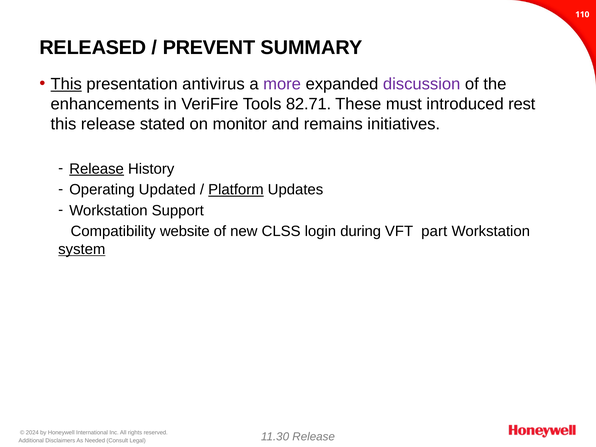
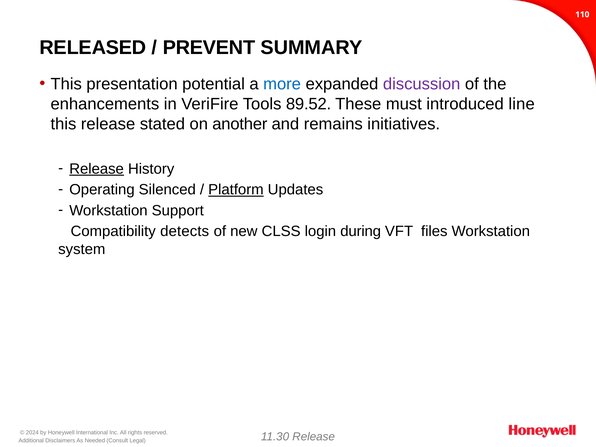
This underline: present -> none (66, 84)
antivirus: antivirus -> potential (214, 84)
more colour: purple -> blue (282, 84)
82.71: 82.71 -> 89.52 (309, 104)
rest: rest -> line (522, 104)
monitor: monitor -> another (240, 124)
Updated: Updated -> Silenced (167, 190)
website: website -> detects (185, 231)
part: part -> files (434, 231)
system underline: present -> none (82, 249)
